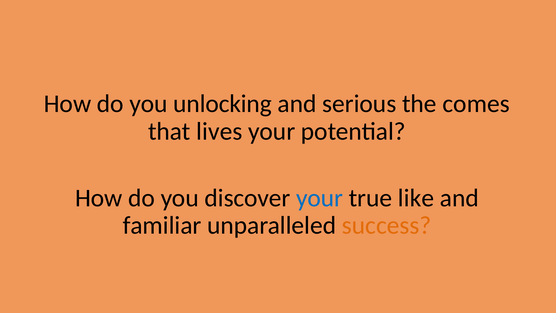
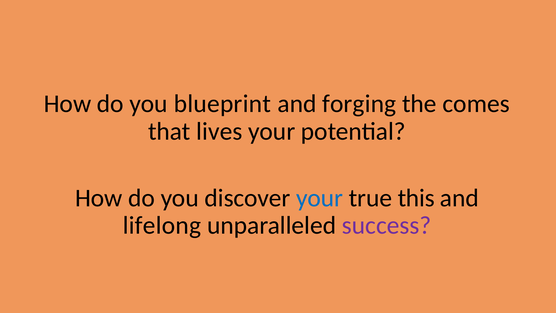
unlocking: unlocking -> blueprint (222, 104)
serious: serious -> forging (359, 104)
like: like -> this (416, 198)
familiar: familiar -> lifelong (162, 225)
success colour: orange -> purple (387, 225)
